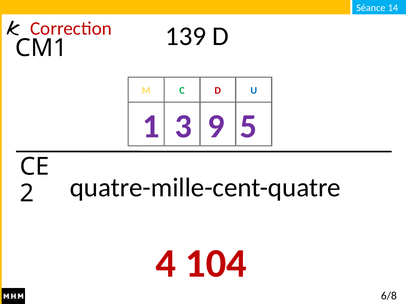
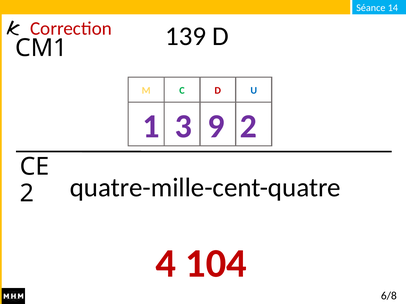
9 5: 5 -> 2 (248, 126)
